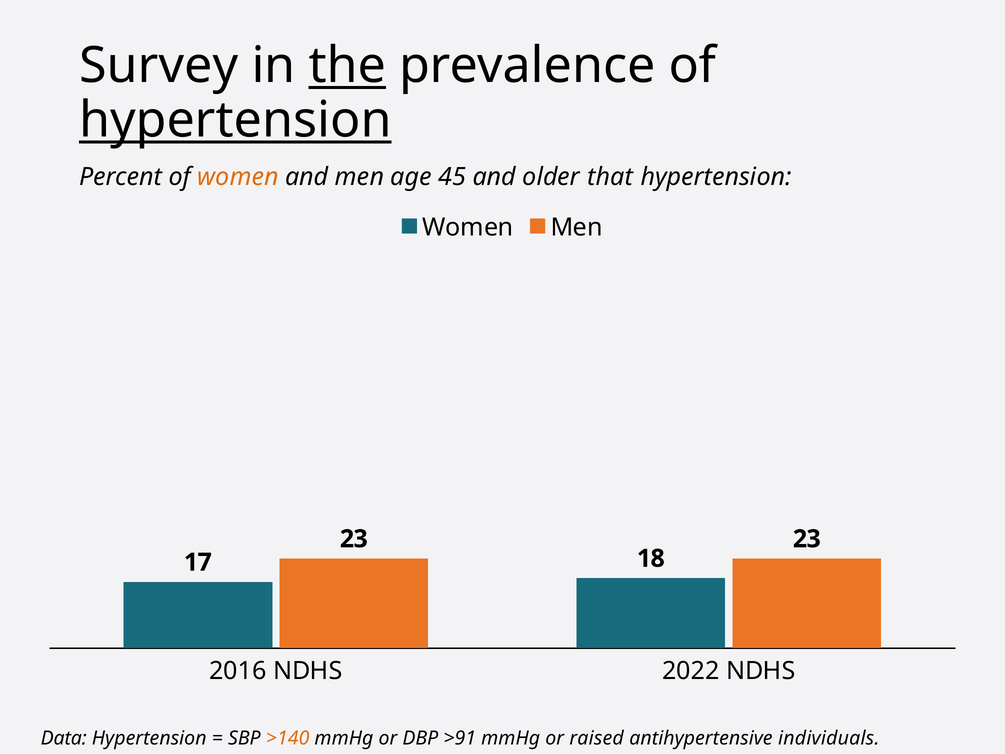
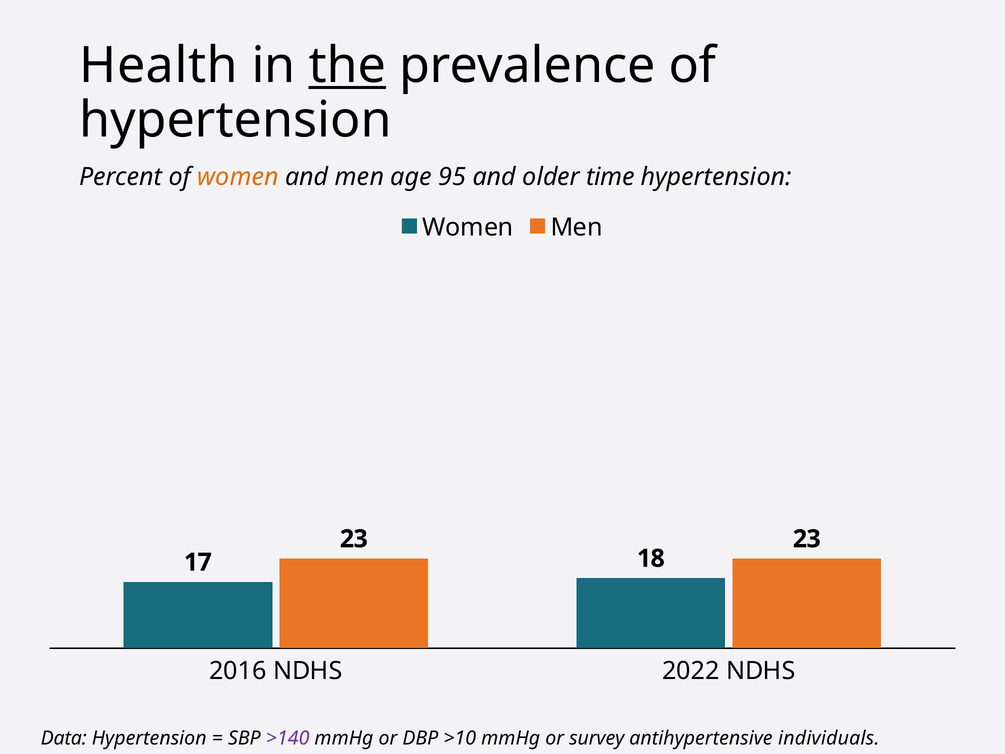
Survey: Survey -> Health (159, 66)
hypertension underline: present -> none (235, 120)
45: 45 -> 95 (452, 177)
that: that -> time (610, 177)
>140 colour: orange -> purple (288, 738)
>91: >91 -> >10 (460, 738)
raised: raised -> survey (597, 738)
